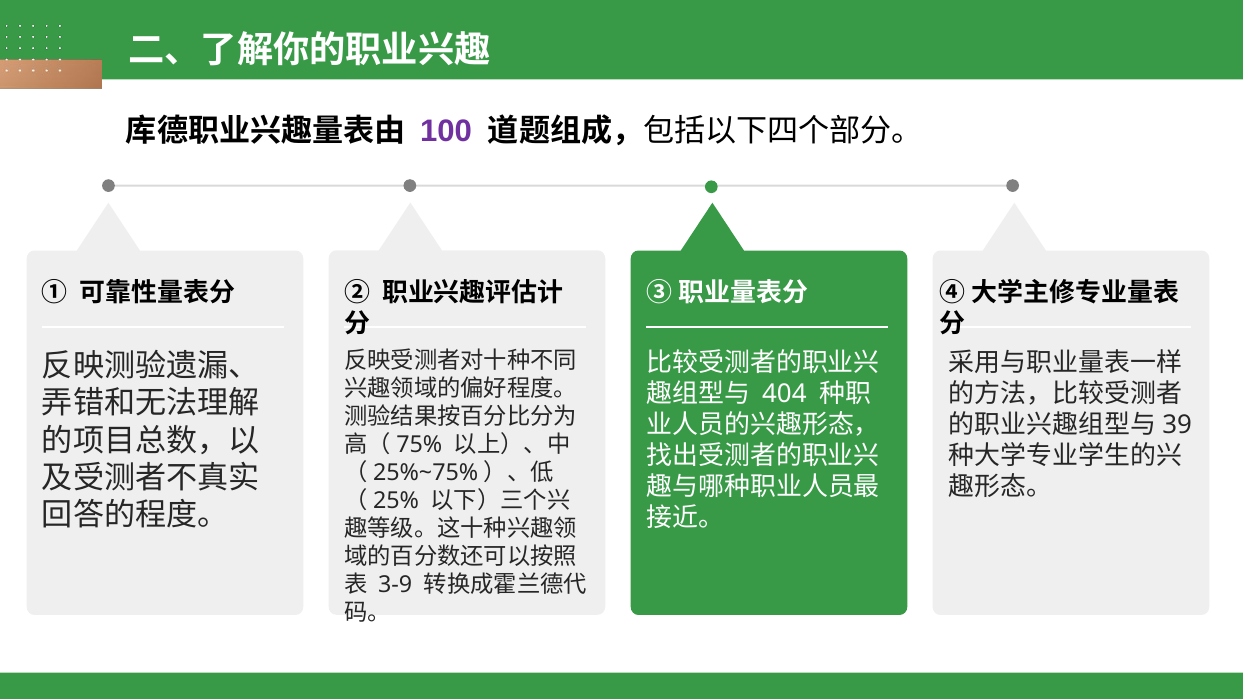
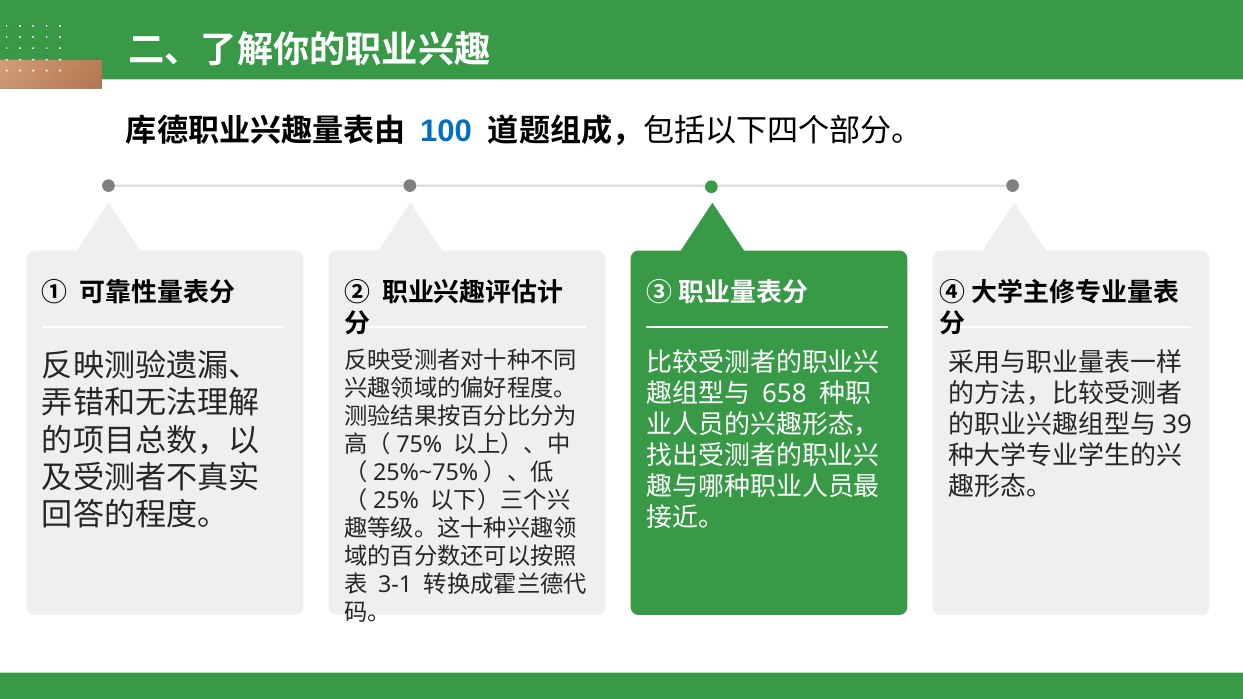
100 colour: purple -> blue (446, 132)
404: 404 -> 658 (784, 394)
3-9: 3-9 -> 3-1 (395, 585)
